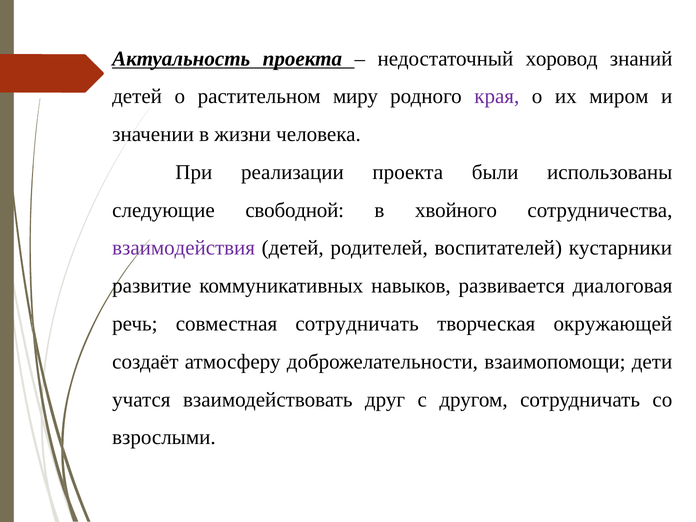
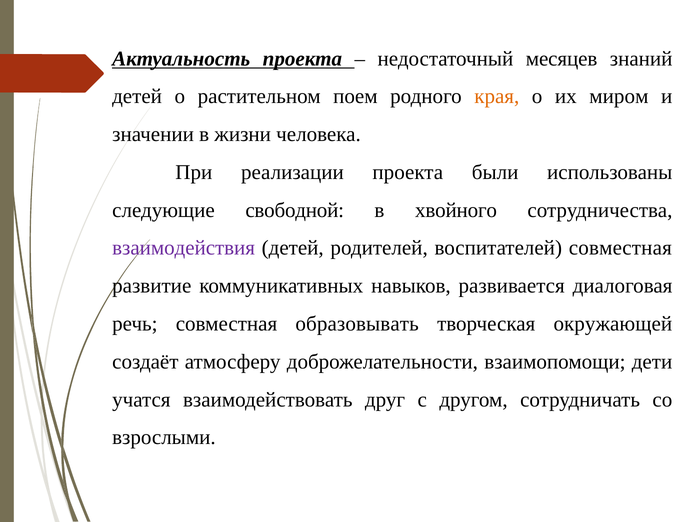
хоровод: хоровод -> месяцев (562, 59)
миру: миру -> поем (355, 97)
края colour: purple -> orange (497, 97)
воспитателей кустарники: кустарники -> совместная (620, 248)
совместная сотрудничать: сотрудничать -> образовывать (357, 324)
